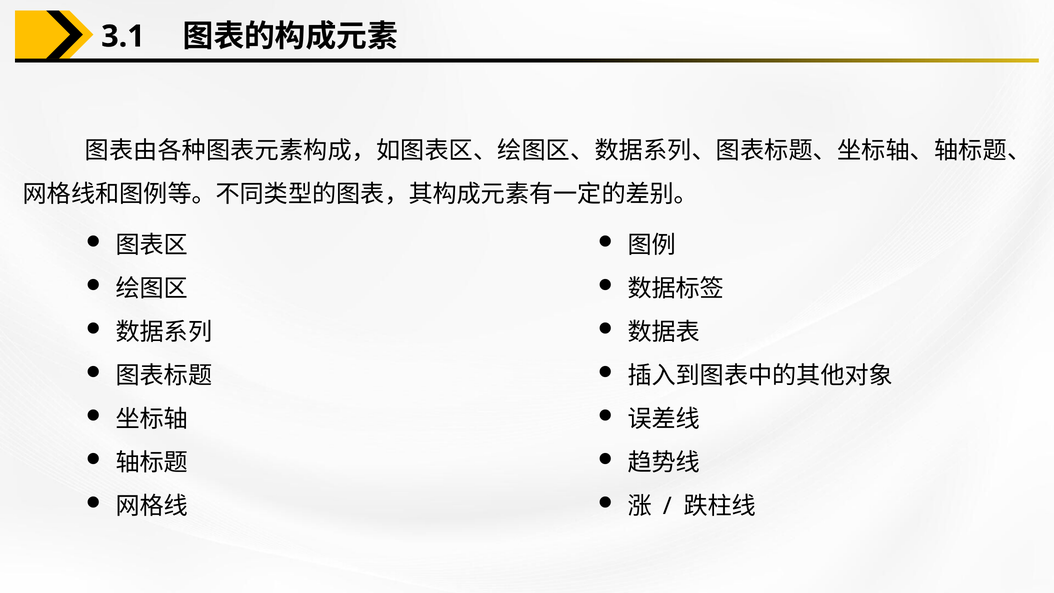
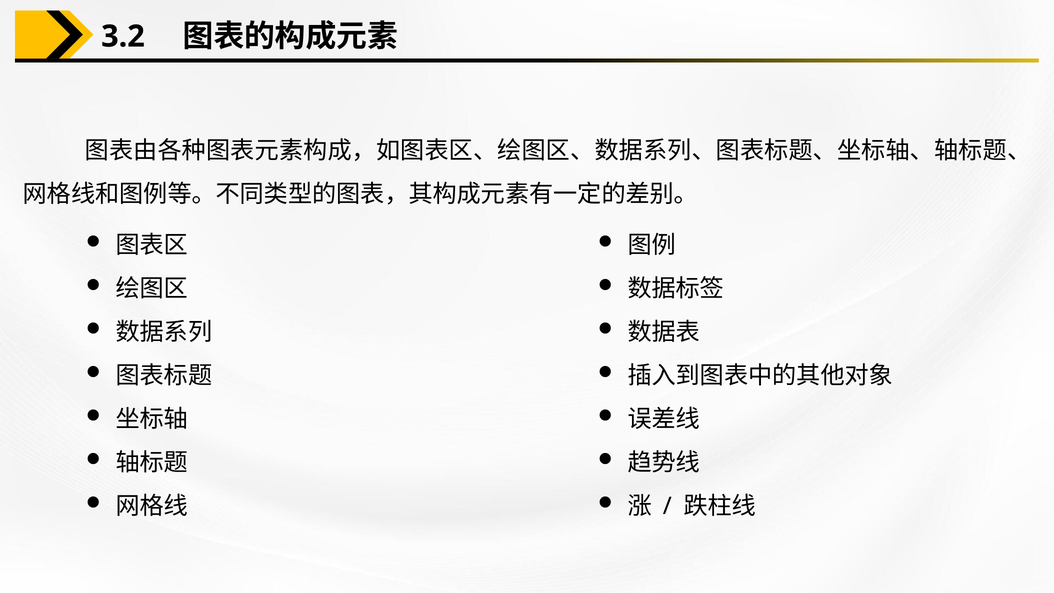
3.1: 3.1 -> 3.2 (123, 36)
